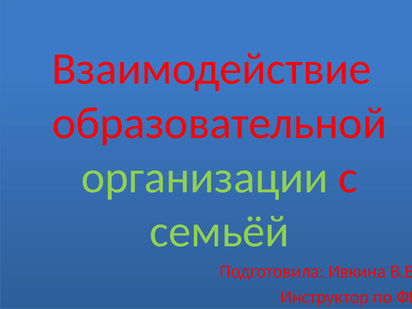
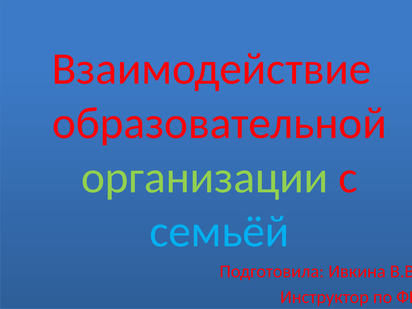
семьёй colour: light green -> light blue (219, 232)
